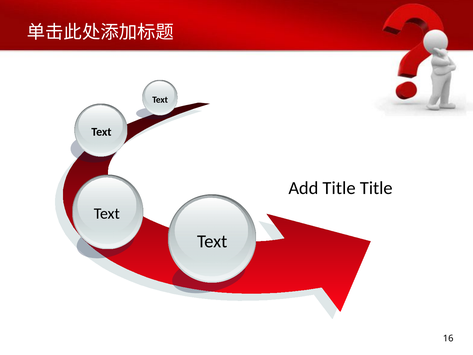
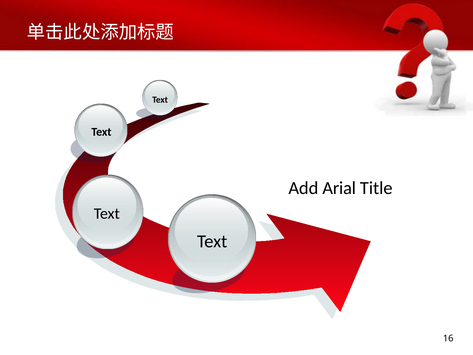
Add Title: Title -> Arial (339, 188)
